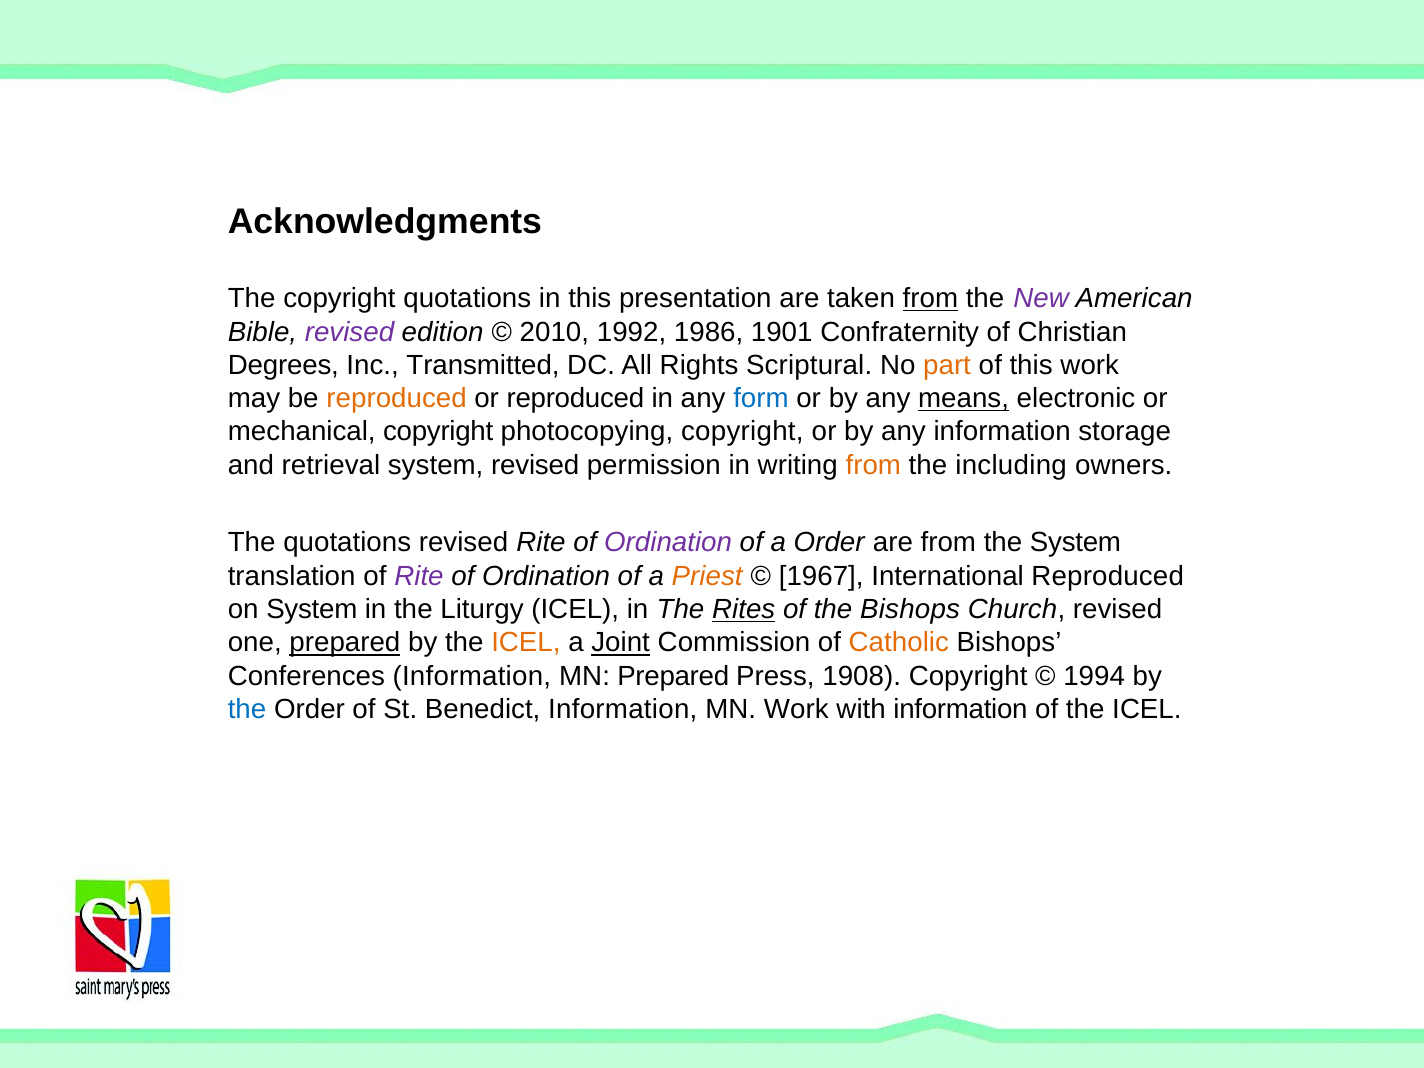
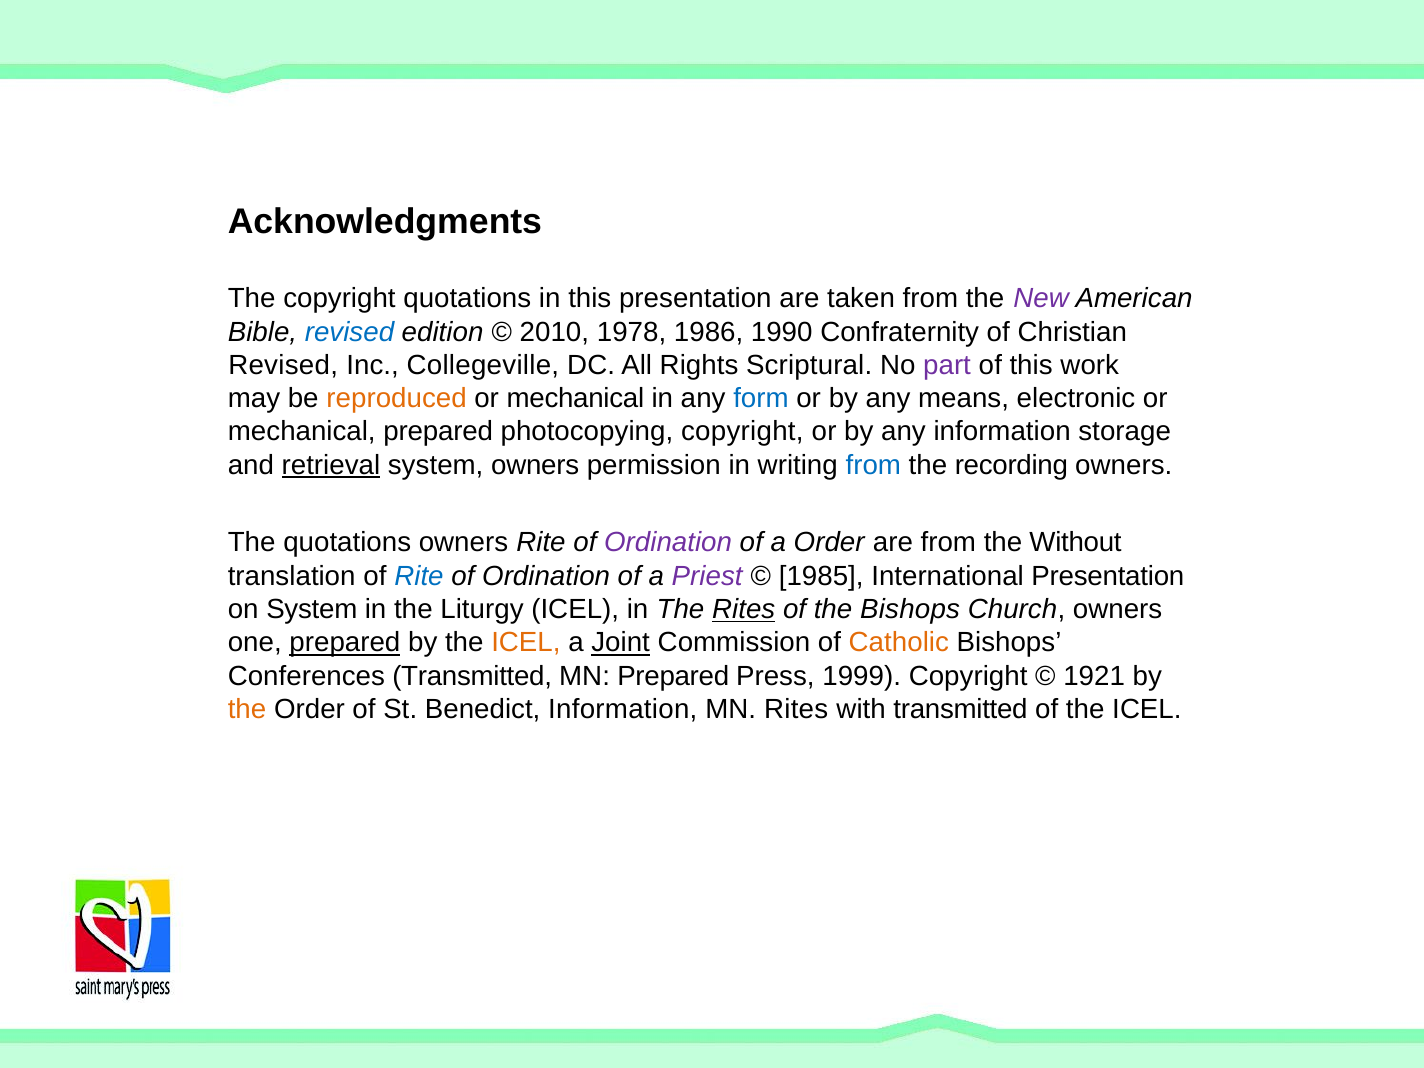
from underline: present -> none (930, 299)
revised colour: purple -> blue (349, 332)
1992: 1992 -> 1978 (632, 332)
1901: 1901 -> 1990 (782, 332)
Degrees: Degrees -> Revised (283, 365)
Transmitted: Transmitted -> Collegeville (483, 365)
part colour: orange -> purple (947, 365)
reproduced: reproduced -> mechanical (575, 399)
means underline: present -> none (964, 399)
mechanical copyright: copyright -> prepared (438, 432)
retrieval underline: none -> present (331, 465)
system revised: revised -> owners (535, 465)
from colour: orange -> blue (873, 465)
including: including -> recording (1011, 465)
quotations revised: revised -> owners (463, 543)
the System: System -> Without (1076, 543)
Rite colour: purple -> blue (419, 576)
Priest colour: orange -> purple (707, 576)
1967: 1967 -> 1985 (821, 576)
International Reproduced: Reproduced -> Presentation (1108, 576)
Church revised: revised -> owners (1118, 609)
Conferences Information: Information -> Transmitted (472, 676)
1908: 1908 -> 1999 (862, 676)
1994: 1994 -> 1921 (1094, 676)
the colour: blue -> orange (247, 709)
MN Work: Work -> Rites (796, 709)
with information: information -> transmitted (961, 709)
